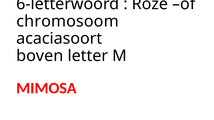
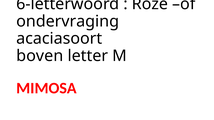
chromosoom: chromosoom -> ondervraging (68, 21)
